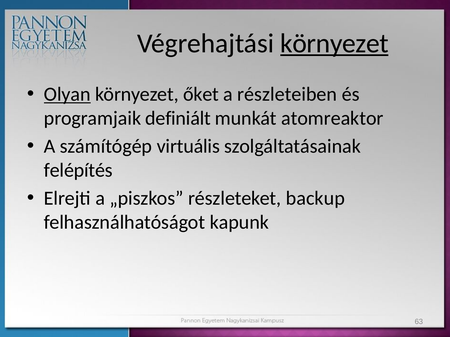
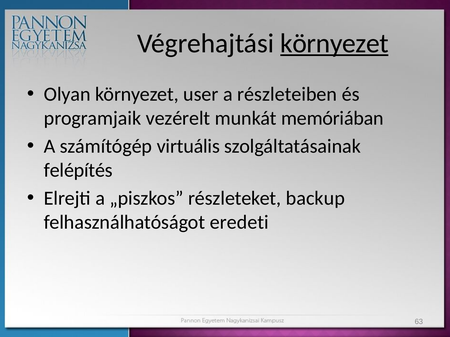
Olyan underline: present -> none (67, 94)
őket: őket -> user (201, 94)
definiált: definiált -> vezérelt (178, 118)
atomreaktor: atomreaktor -> memóriában (332, 118)
kapunk: kapunk -> eredeti (239, 222)
